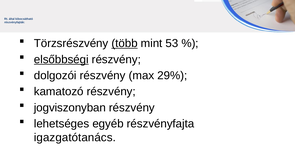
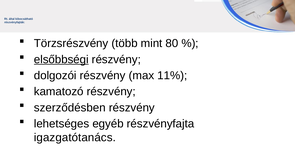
több underline: present -> none (125, 43)
53: 53 -> 80 (172, 43)
29%: 29% -> 11% (172, 75)
jogviszonyban: jogviszonyban -> szerződésben (70, 108)
